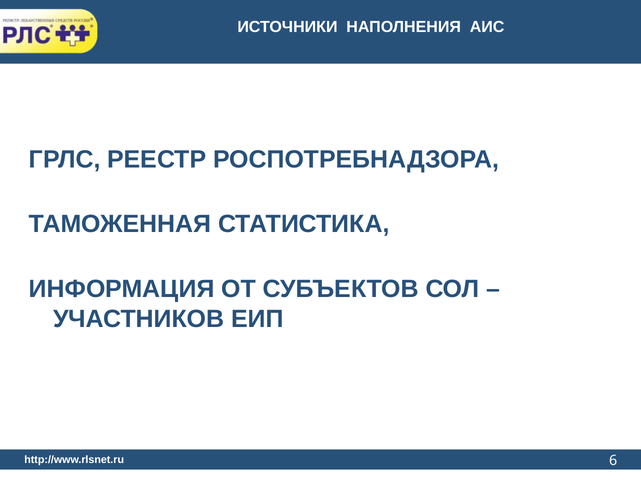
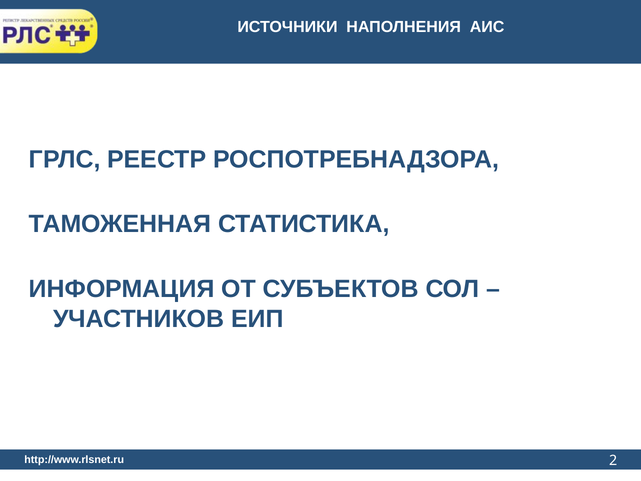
6: 6 -> 2 (613, 460)
